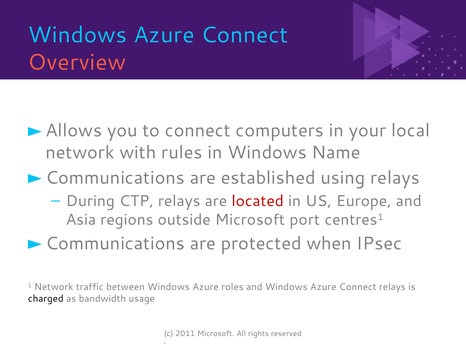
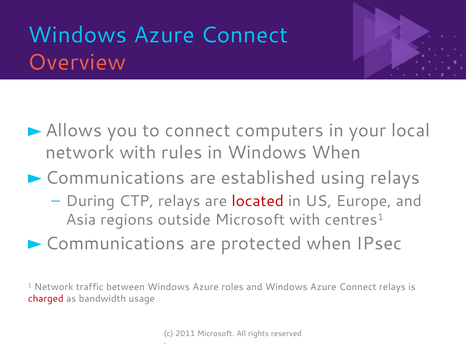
Windows Name: Name -> When (336, 152)
Microsoft port: port -> with (305, 219)
charged colour: black -> red (46, 298)
